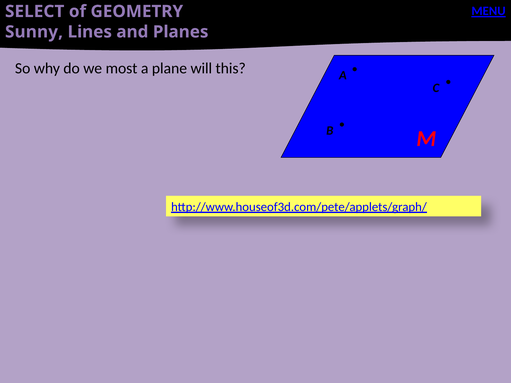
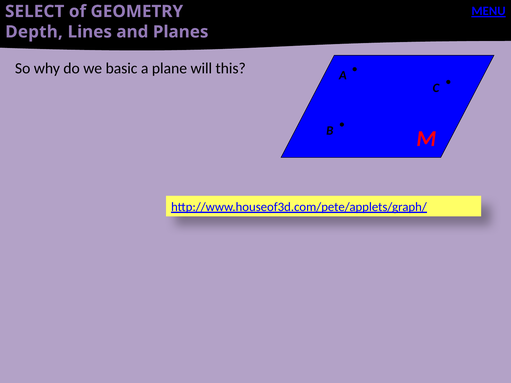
Sunny: Sunny -> Depth (34, 32)
most: most -> basic (122, 68)
